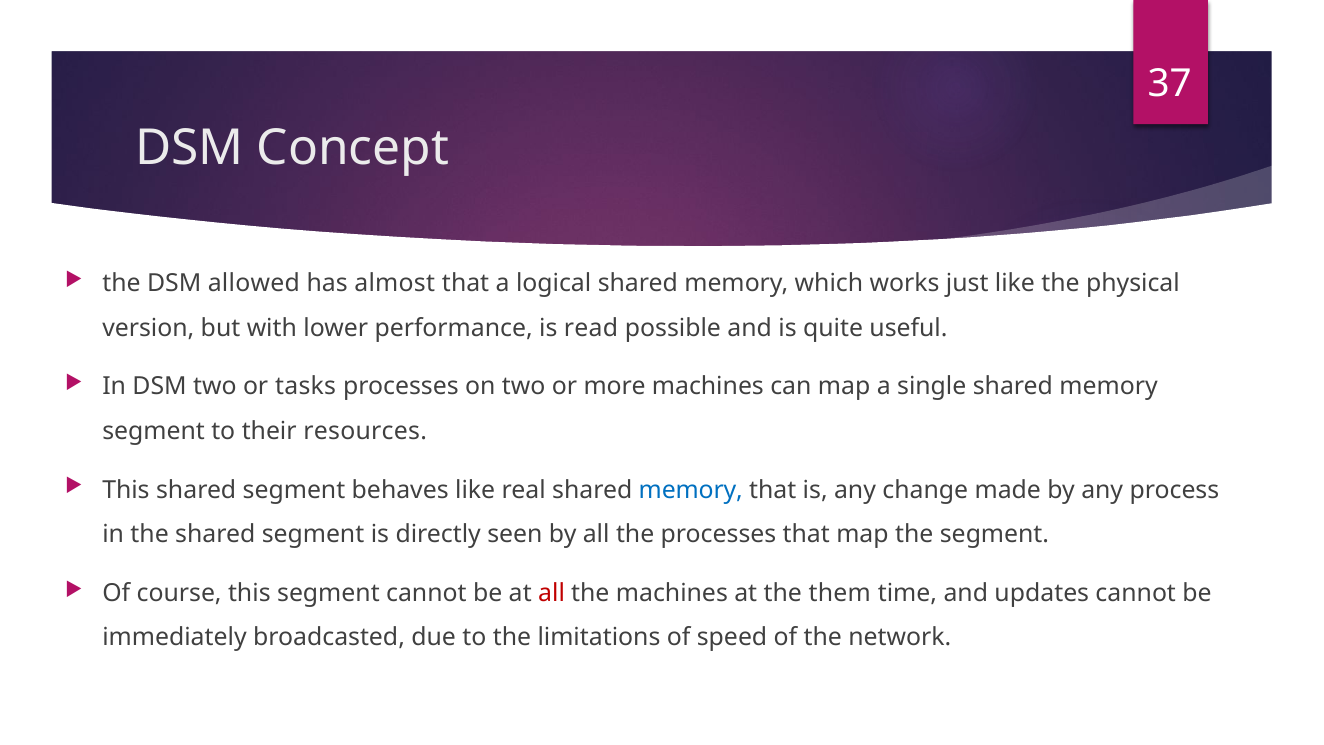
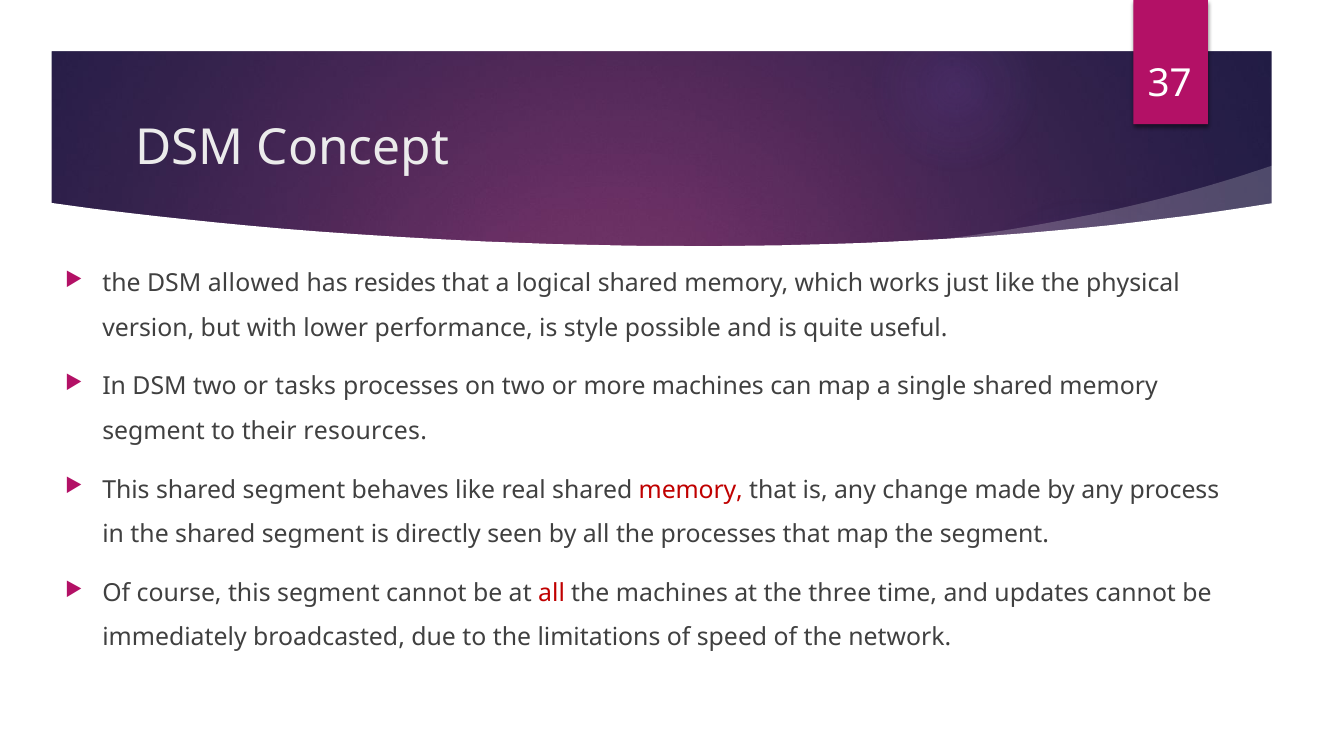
almost: almost -> resides (395, 283)
read: read -> style (591, 328)
memory colour: blue -> red (691, 490)
them: them -> three (840, 593)
